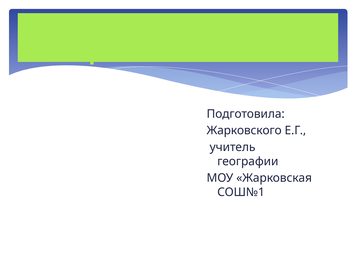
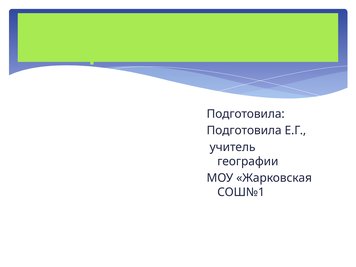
Жарковского: Жарковского -> Подготовила (244, 131)
